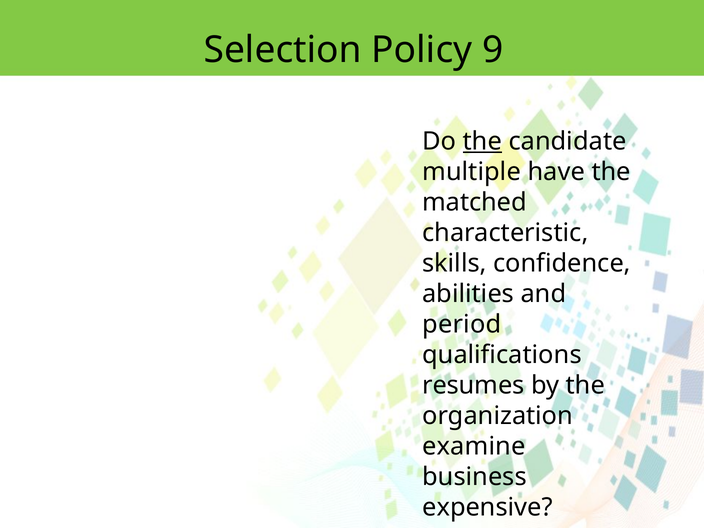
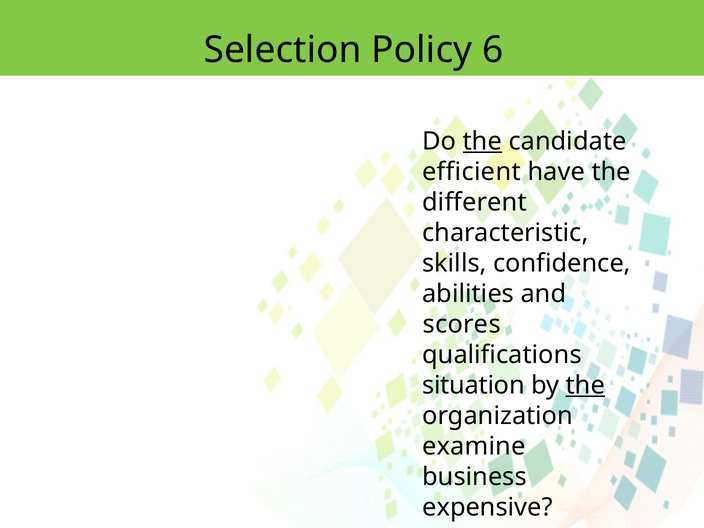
9: 9 -> 6 (493, 50)
multiple: multiple -> efficient (471, 172)
matched: matched -> different (474, 202)
period: period -> scores (462, 324)
resumes: resumes -> situation (473, 385)
the underline: none -> present (585, 385)
